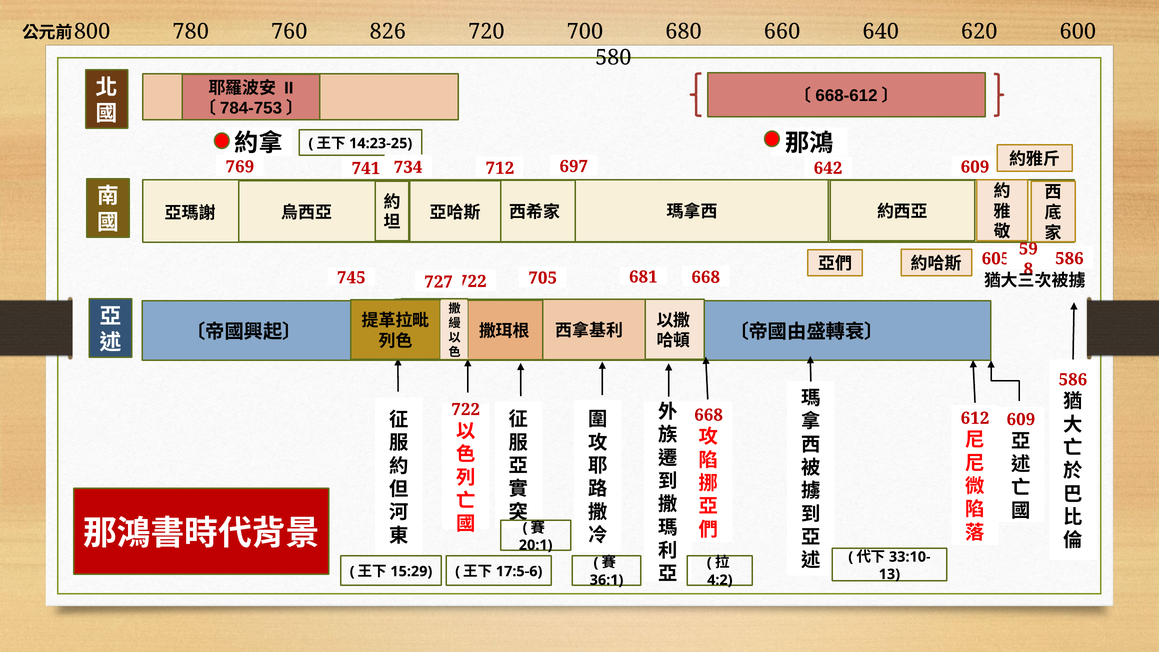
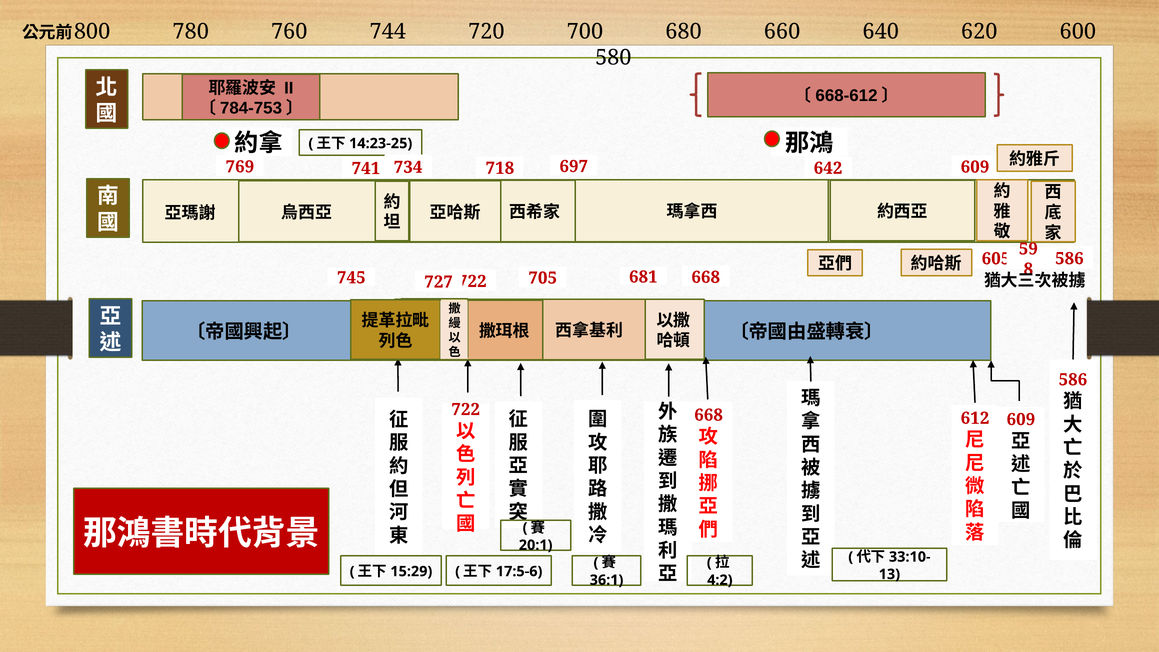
826: 826 -> 744 (388, 31)
712: 712 -> 718 (500, 168)
